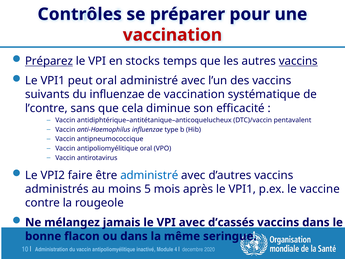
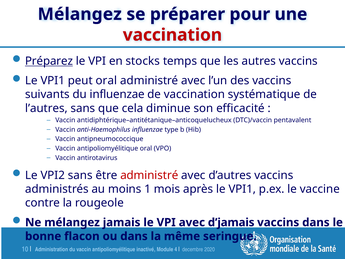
Contrôles: Contrôles -> Mélangez (80, 14)
vaccins underline: present -> none (298, 61)
l’contre: l’contre -> l’autres (46, 108)
VPI2 faire: faire -> sans (80, 175)
administré colour: blue -> red (149, 175)
5: 5 -> 1 (148, 189)
d’cassés: d’cassés -> d’jamais (231, 222)
